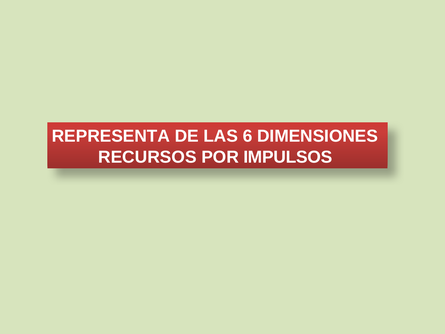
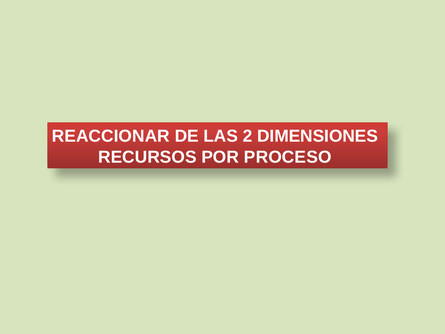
REPRESENTA: REPRESENTA -> REACCIONAR (111, 136)
6: 6 -> 2 (248, 136)
IMPULSOS: IMPULSOS -> PROCESO (288, 157)
